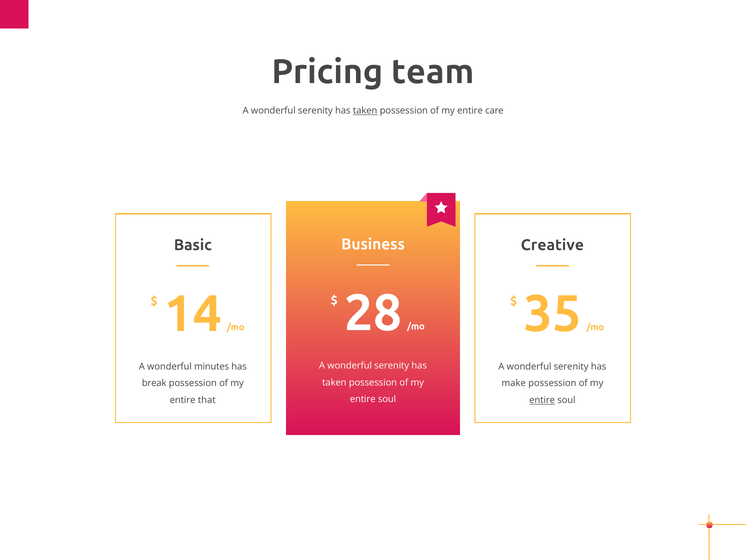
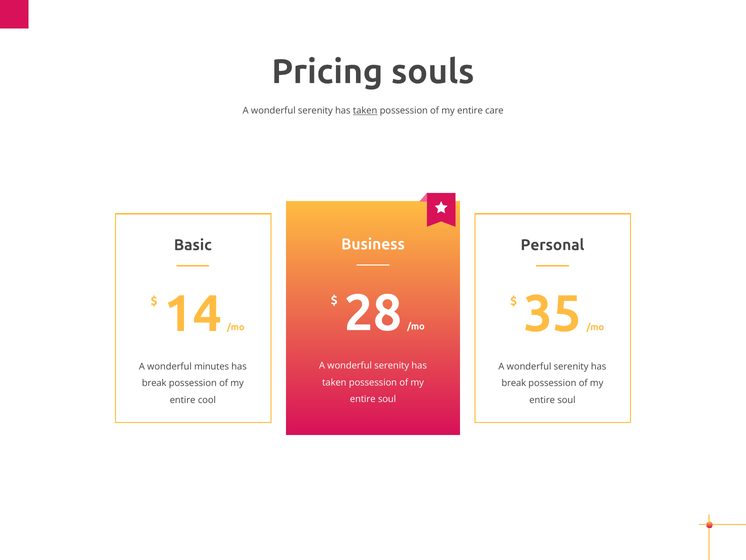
team: team -> souls (433, 72)
Creative: Creative -> Personal (552, 245)
make: make -> break (514, 383)
that: that -> cool (207, 400)
entire underline: present -> none (542, 400)
